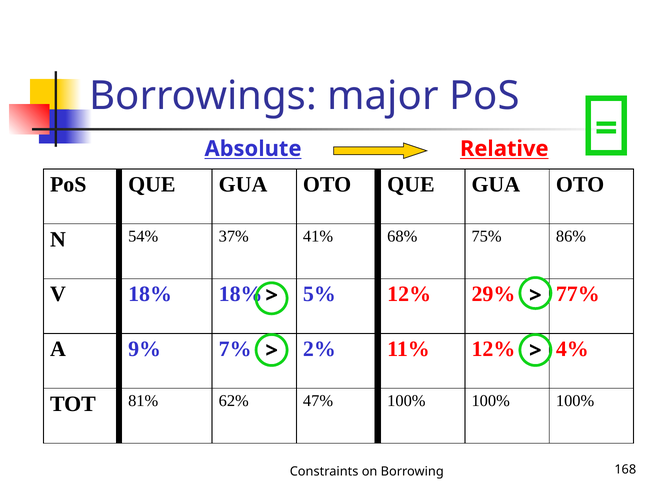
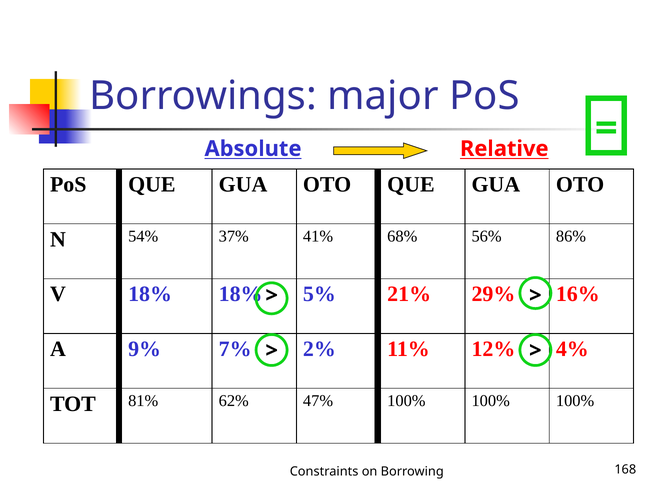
75%: 75% -> 56% (487, 236)
5% 12%: 12% -> 21% (409, 294)
77%: 77% -> 16% (578, 294)
